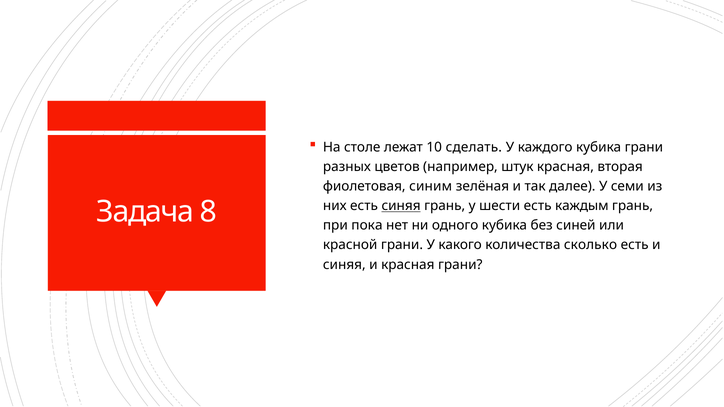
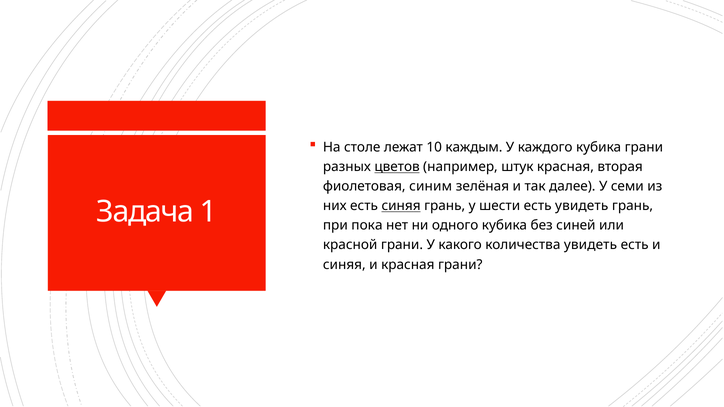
сделать: сделать -> каждым (474, 147)
цветов underline: none -> present (397, 167)
есть каждым: каждым -> увидеть (582, 206)
8: 8 -> 1 (208, 212)
количества сколько: сколько -> увидеть (590, 245)
